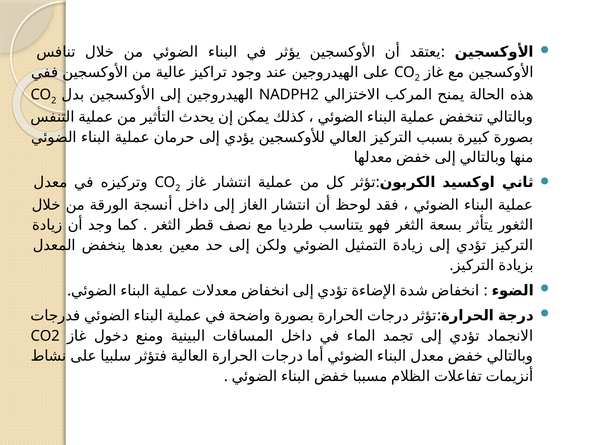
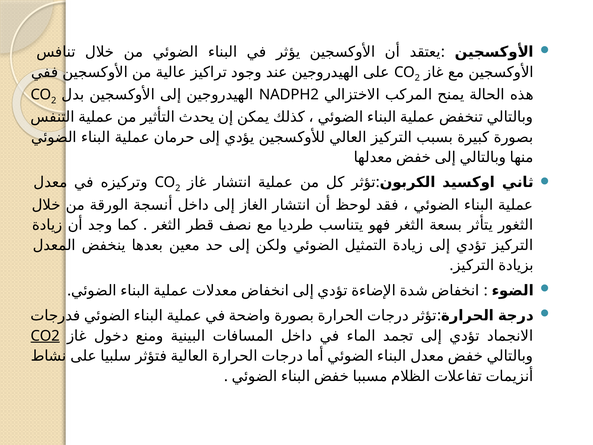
CO2 underline: none -> present (45, 336)
